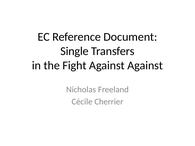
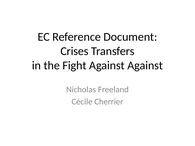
Single: Single -> Crises (74, 51)
